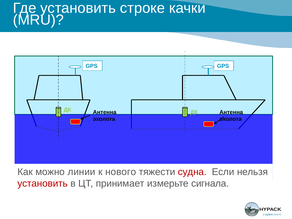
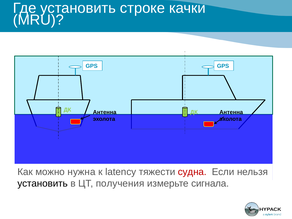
линии: линии -> нужна (82, 172)
нового: нового -> latency (121, 172)
установить colour: red -> black (43, 183)
принимает: принимает -> получения (120, 183)
